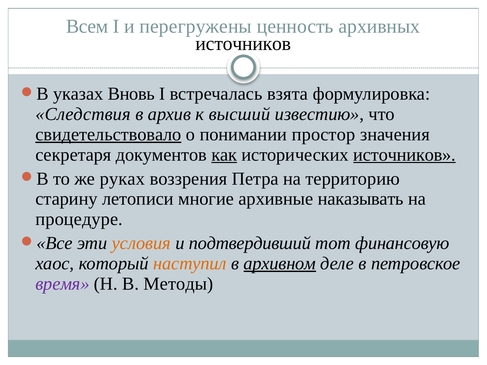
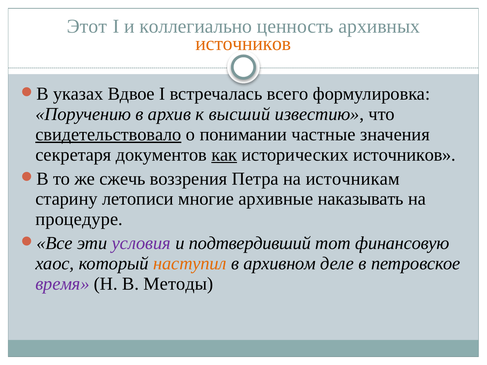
Всем: Всем -> Этот (87, 26)
перегружены: перегружены -> коллегиально (196, 26)
источников colour: black -> orange (243, 44)
Вновь: Вновь -> Вдвое (131, 94)
взята: взята -> всего (288, 94)
Следствия: Следствия -> Поручению (83, 114)
простор: простор -> частные (324, 135)
источников underline: present -> none (405, 155)
руках: руках -> сжечь (122, 179)
территорию: территорию -> источникам (353, 179)
условия colour: orange -> purple (141, 243)
архивном underline: present -> none (280, 264)
